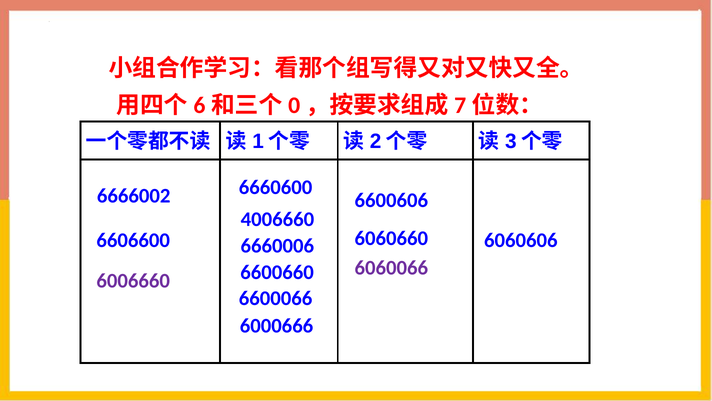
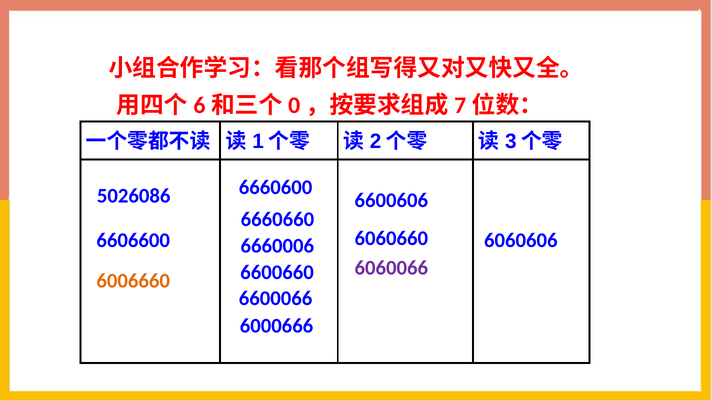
6666002: 6666002 -> 5026086 (134, 196)
4006660: 4006660 -> 6660660 (277, 219)
6006660 colour: purple -> orange (133, 280)
